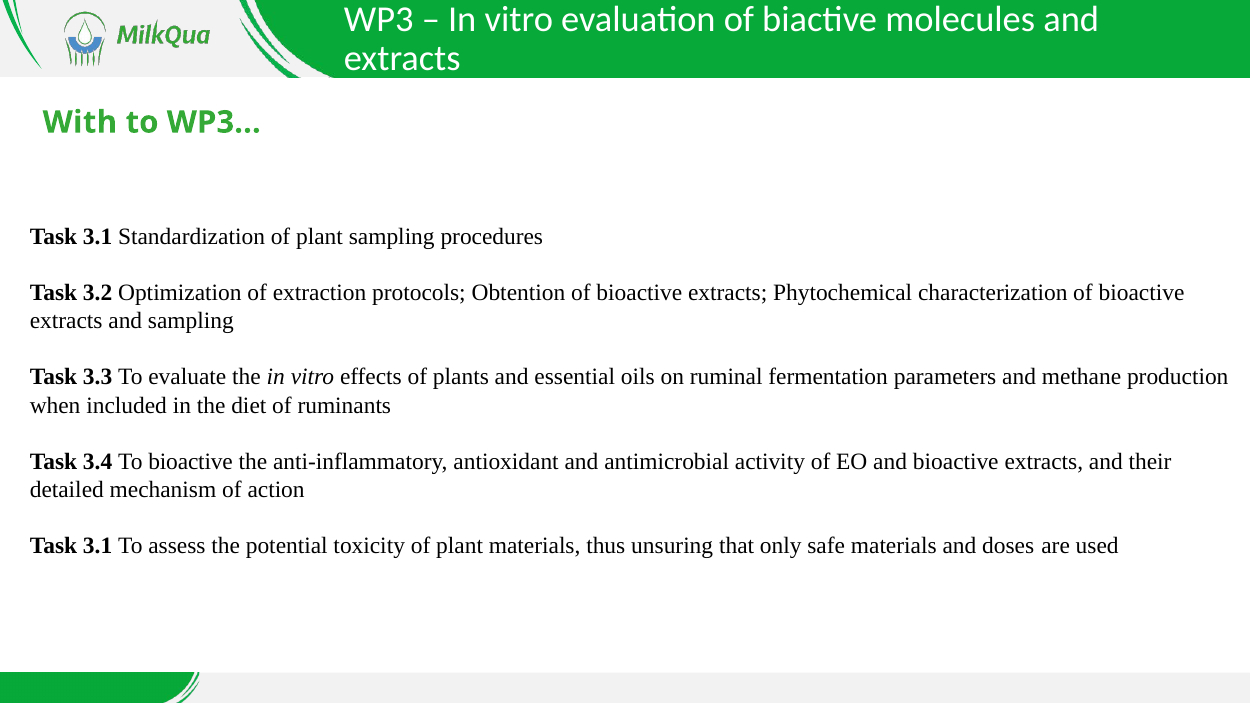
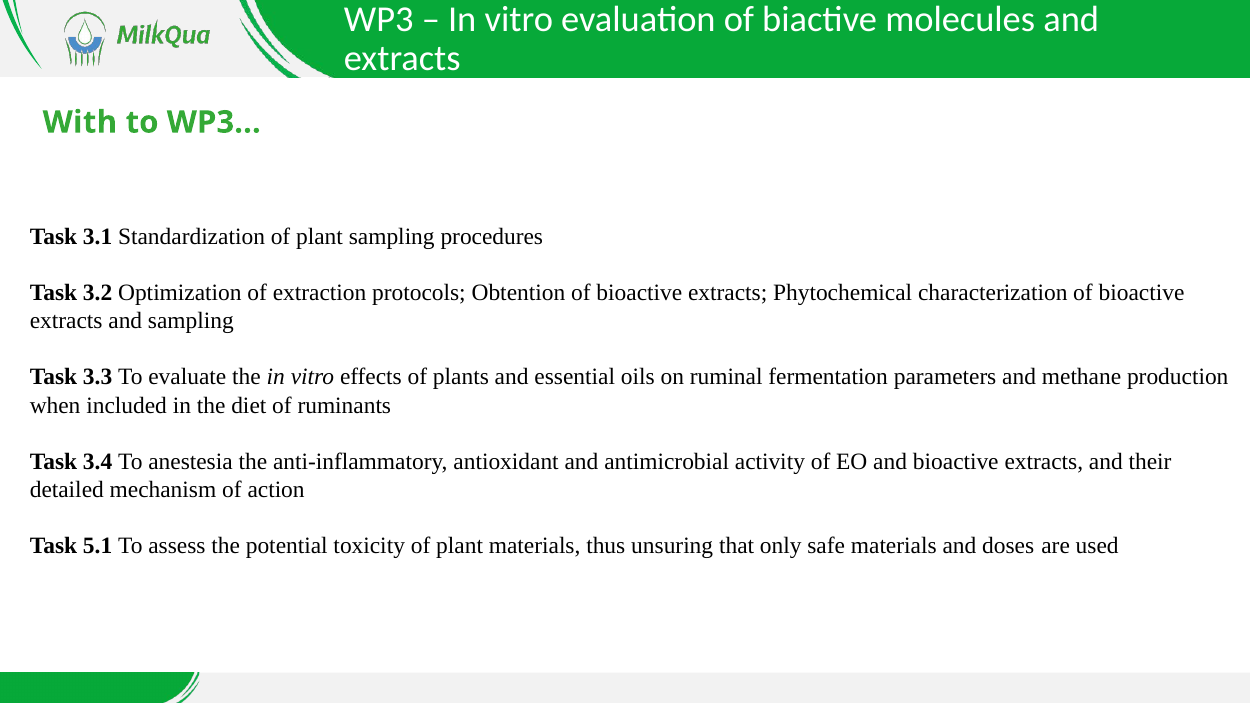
To bioactive: bioactive -> anestesia (191, 462)
3.1: 3.1 -> 5.1 (98, 546)
